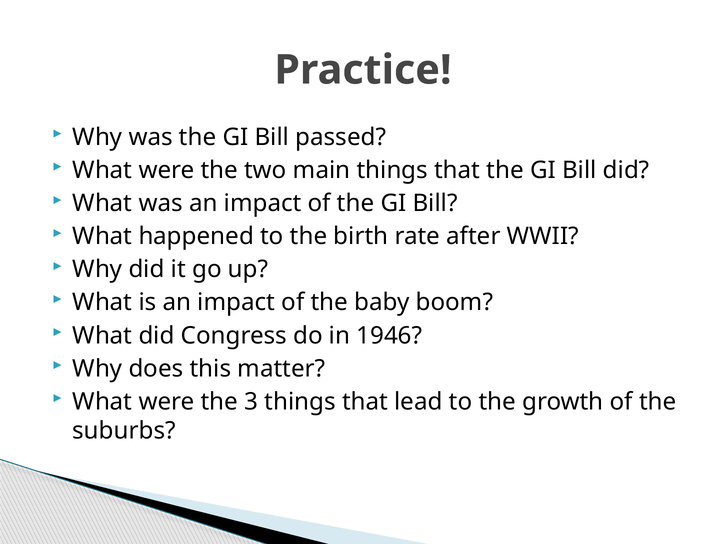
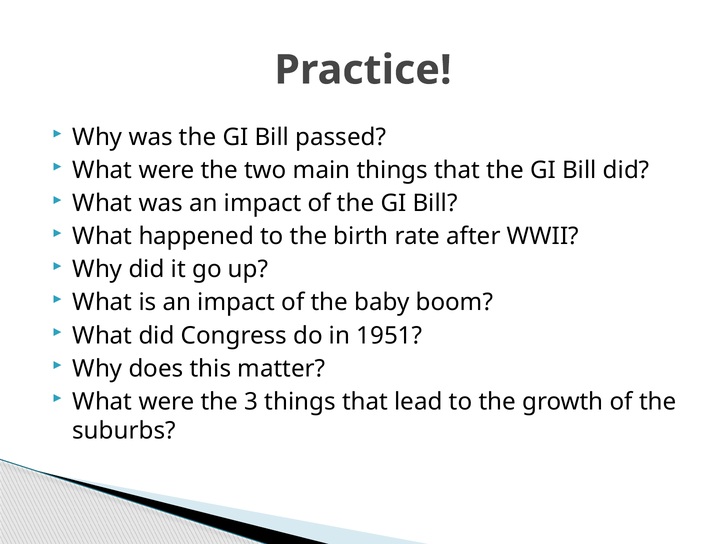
1946: 1946 -> 1951 (389, 336)
